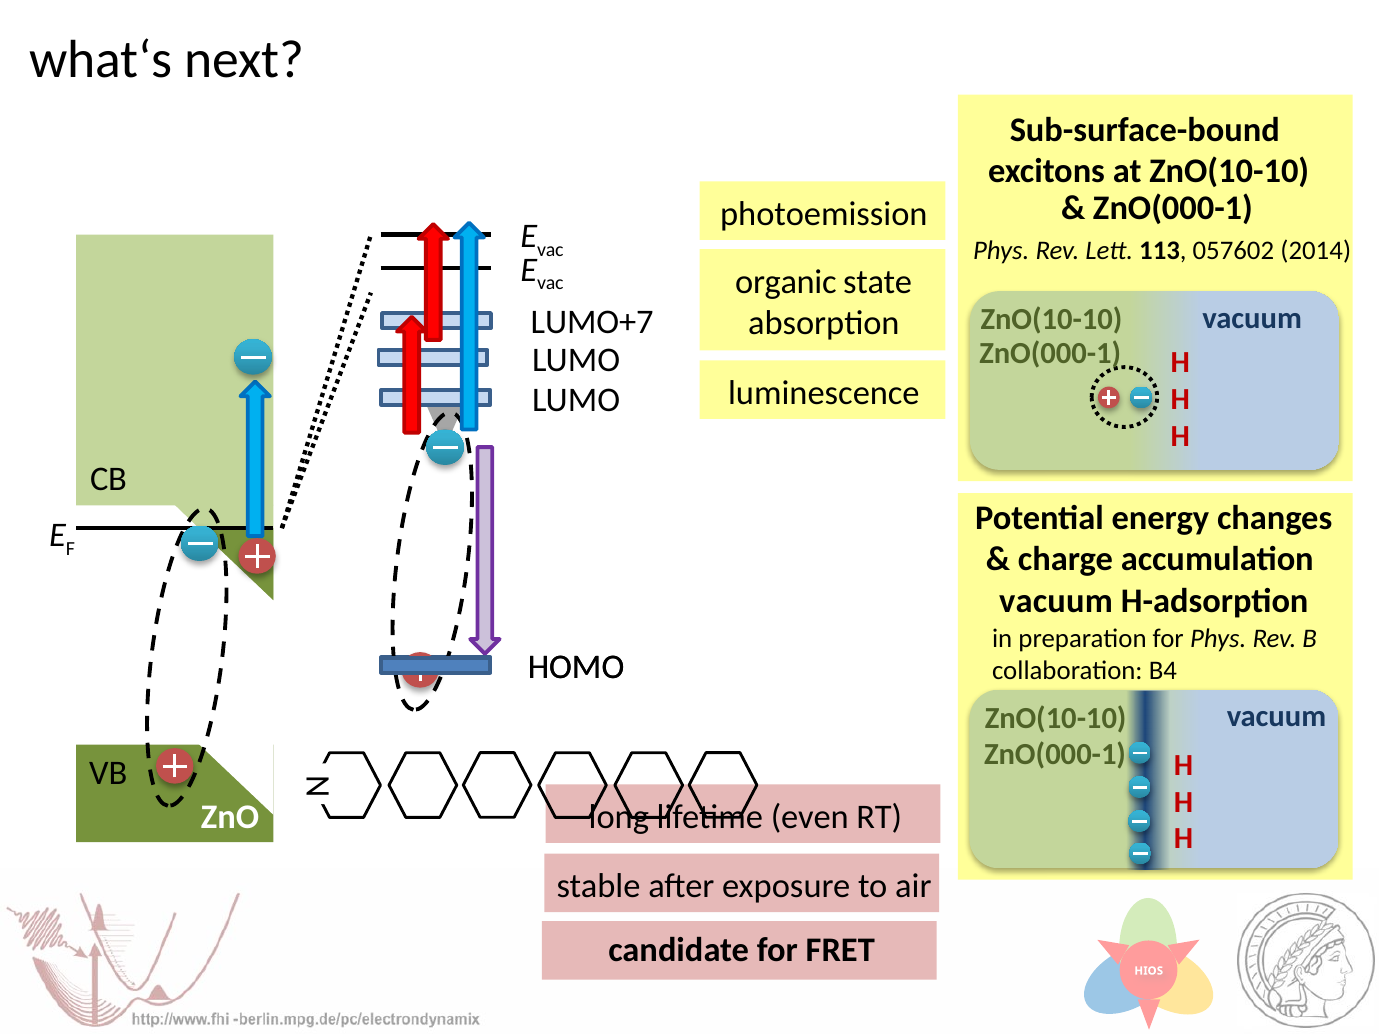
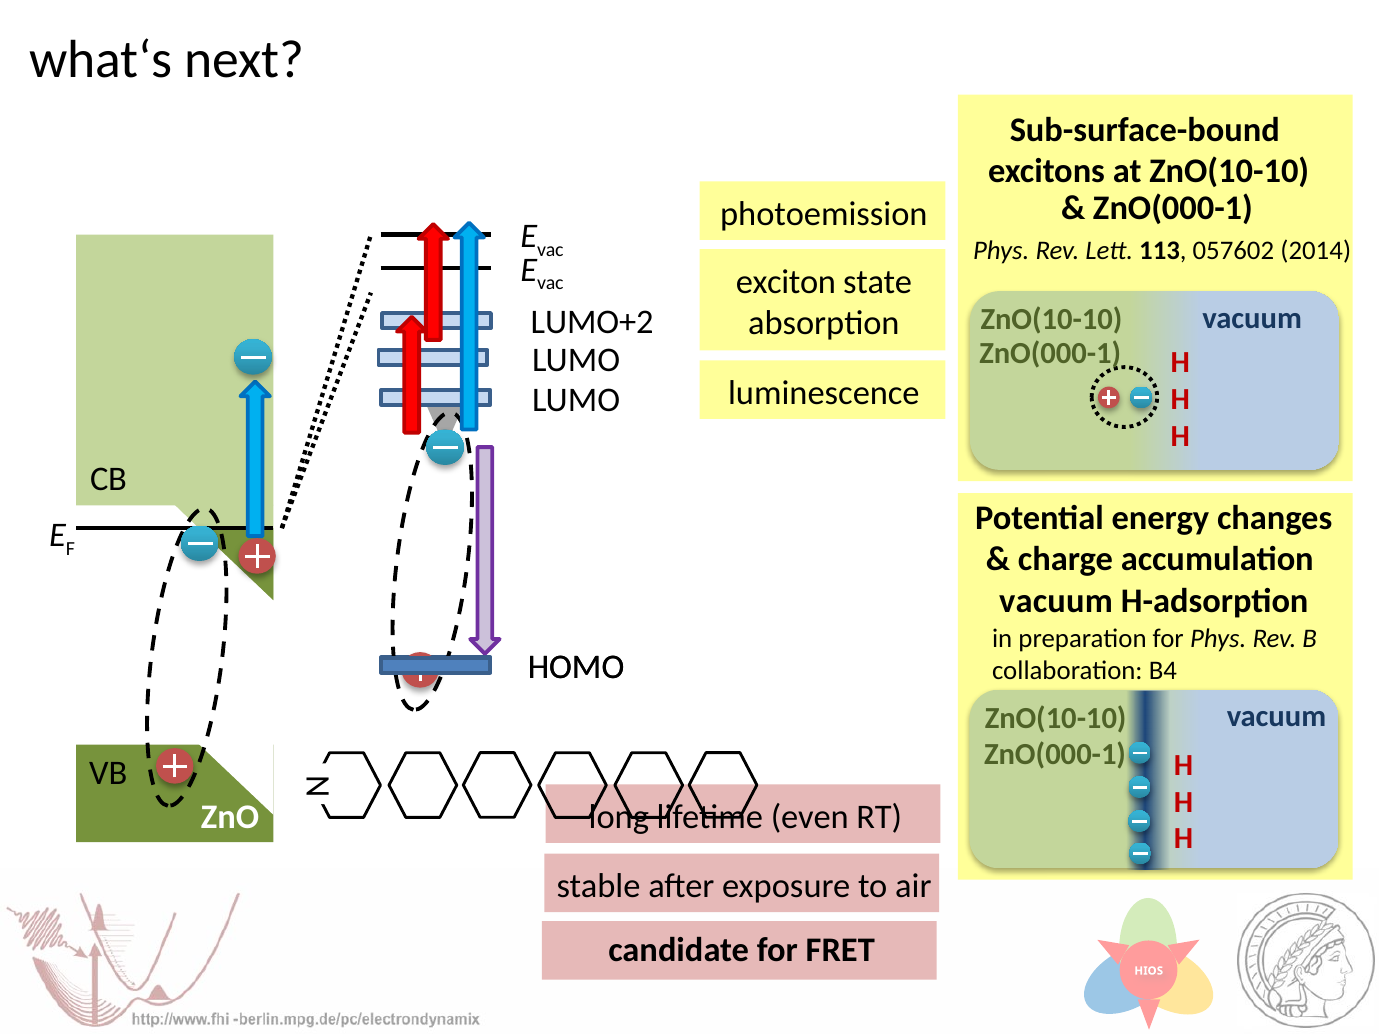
organic: organic -> exciton (786, 282)
LUMO+7: LUMO+7 -> LUMO+2 (592, 322)
